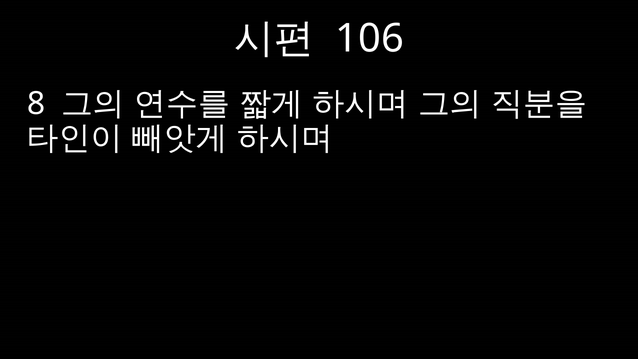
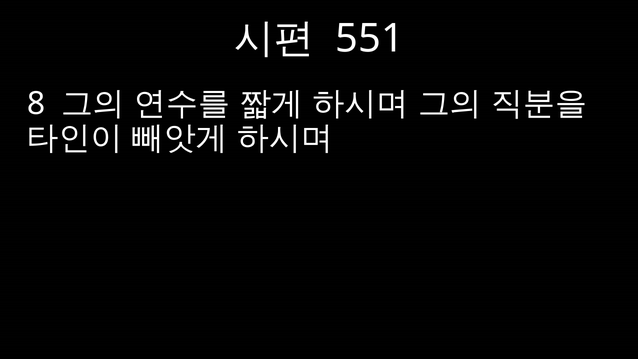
106: 106 -> 551 (370, 38)
